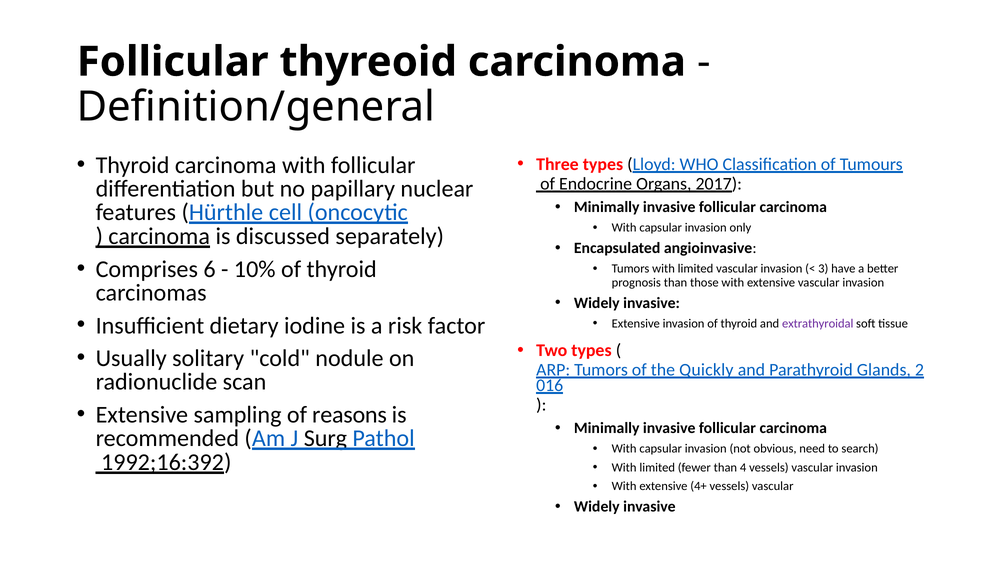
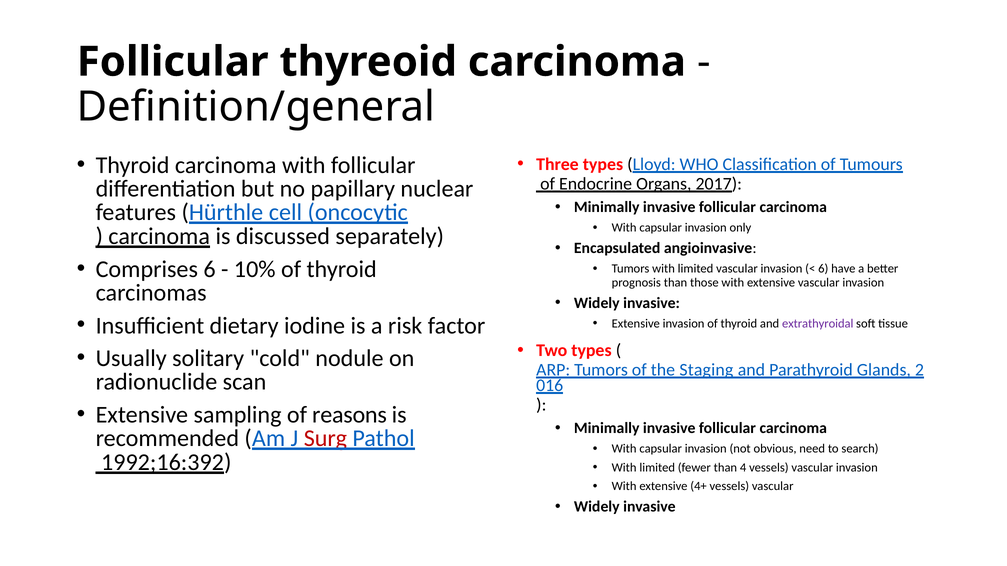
3: 3 -> 6 (823, 269)
Quickly: Quickly -> Staging (706, 370)
Surg colour: black -> red (325, 439)
